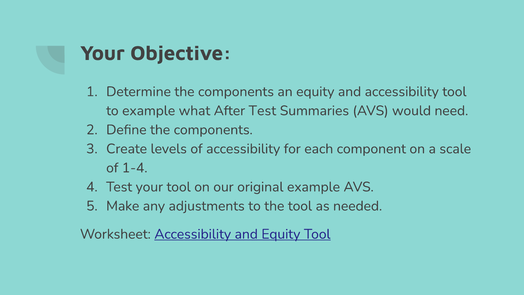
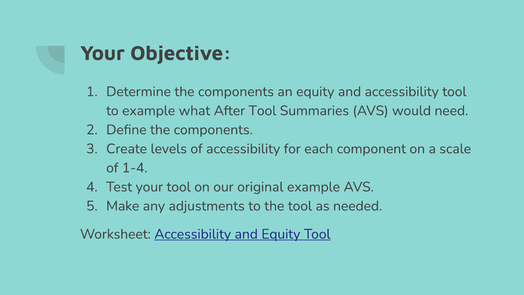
After Test: Test -> Tool (262, 111)
